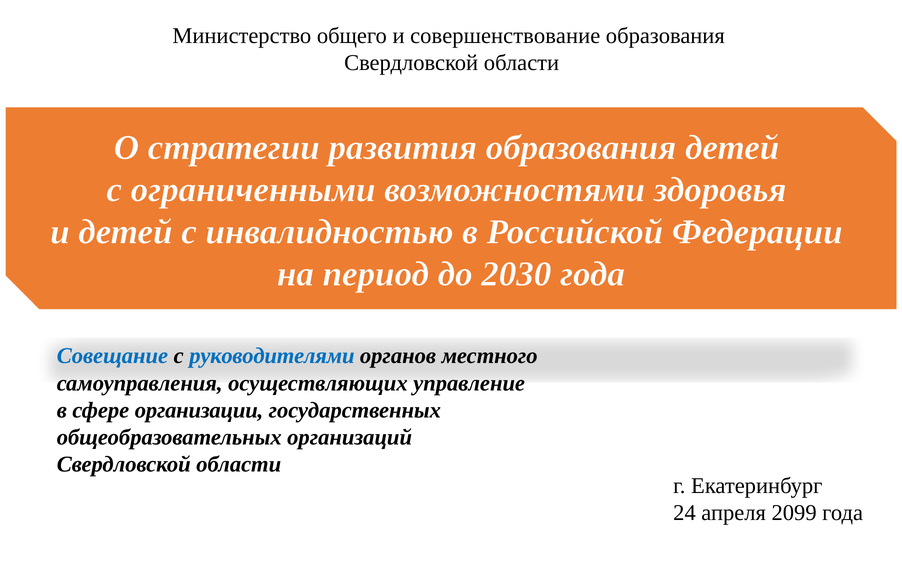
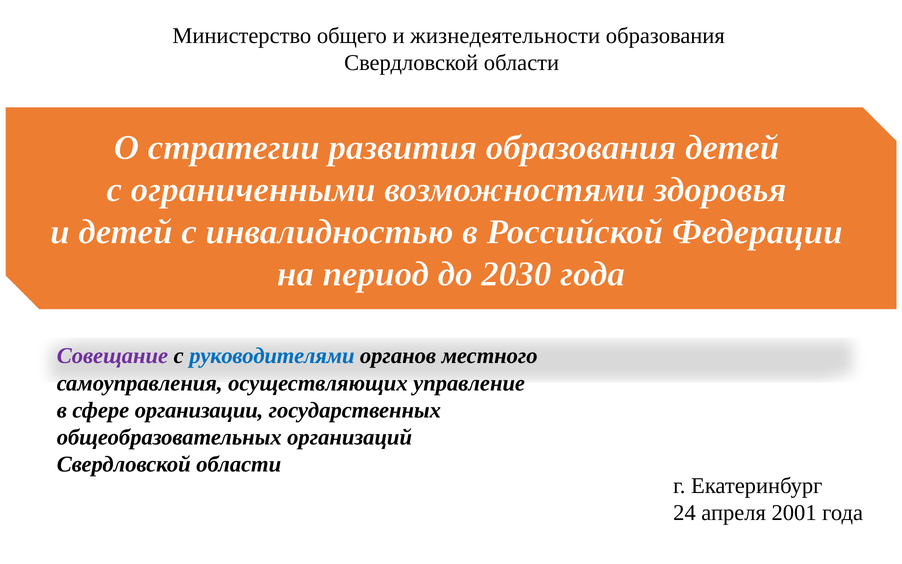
совершенствование: совершенствование -> жизнедеятельности (505, 36)
Совещание colour: blue -> purple (112, 356)
2099: 2099 -> 2001 (794, 513)
